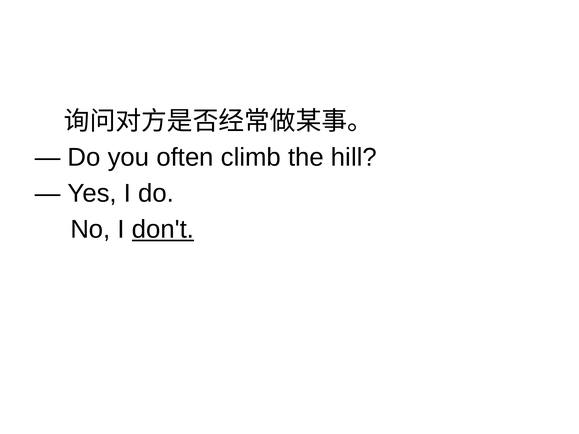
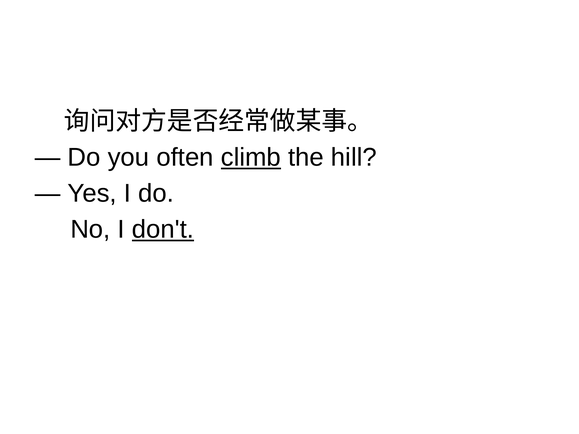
climb underline: none -> present (251, 158)
